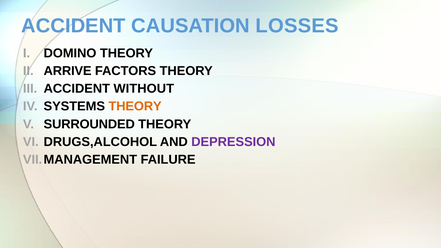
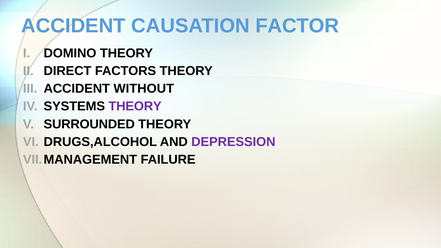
LOSSES: LOSSES -> FACTOR (297, 26)
ARRIVE: ARRIVE -> DIRECT (68, 71)
THEORY colour: orange -> purple (135, 106)
